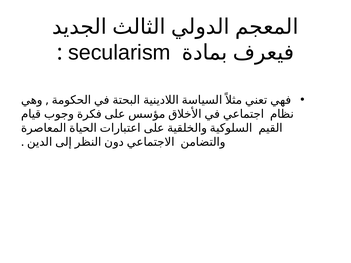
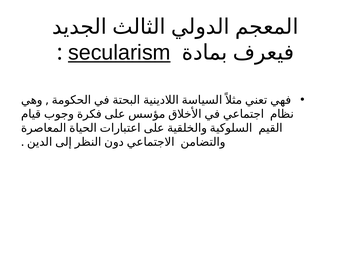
secularism underline: none -> present (119, 53)
